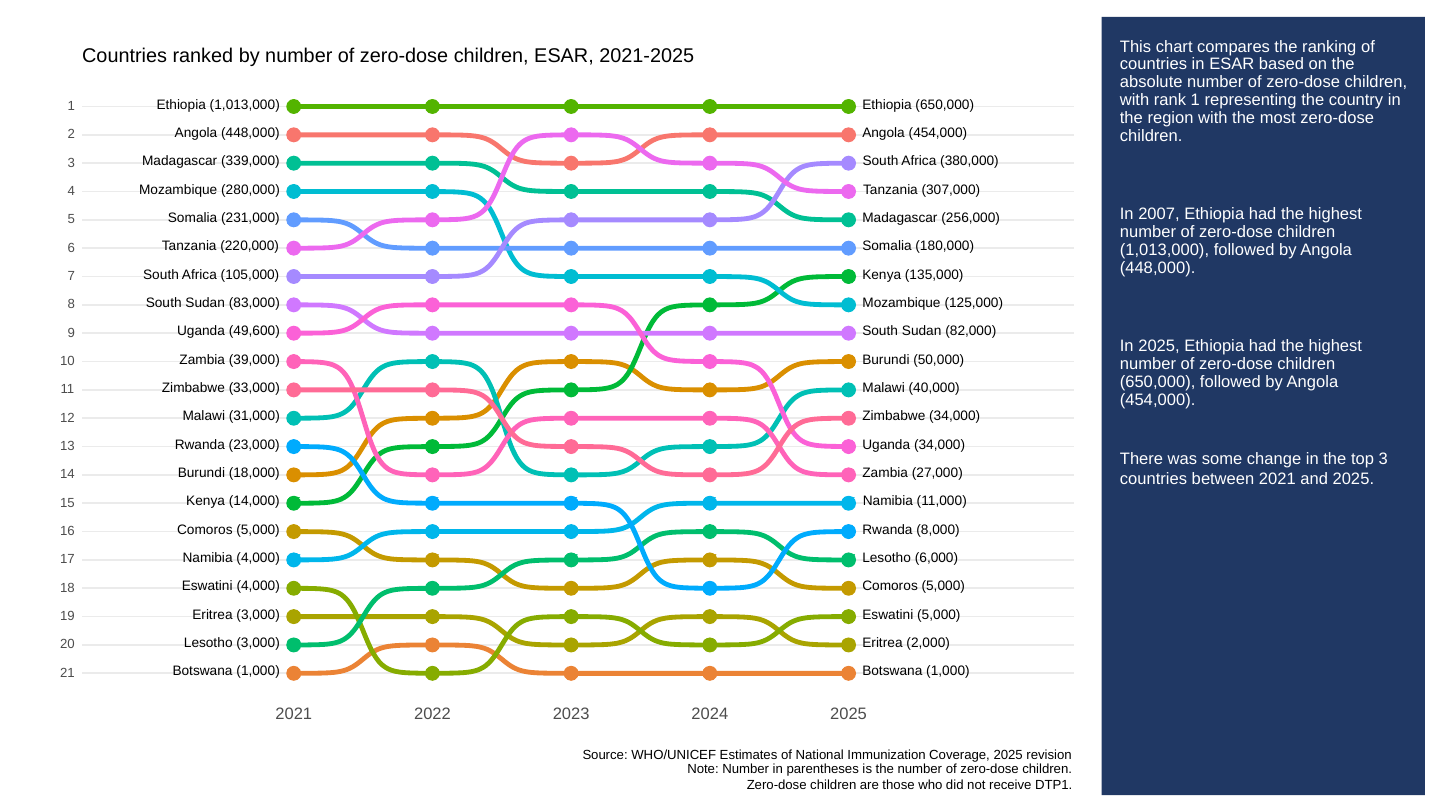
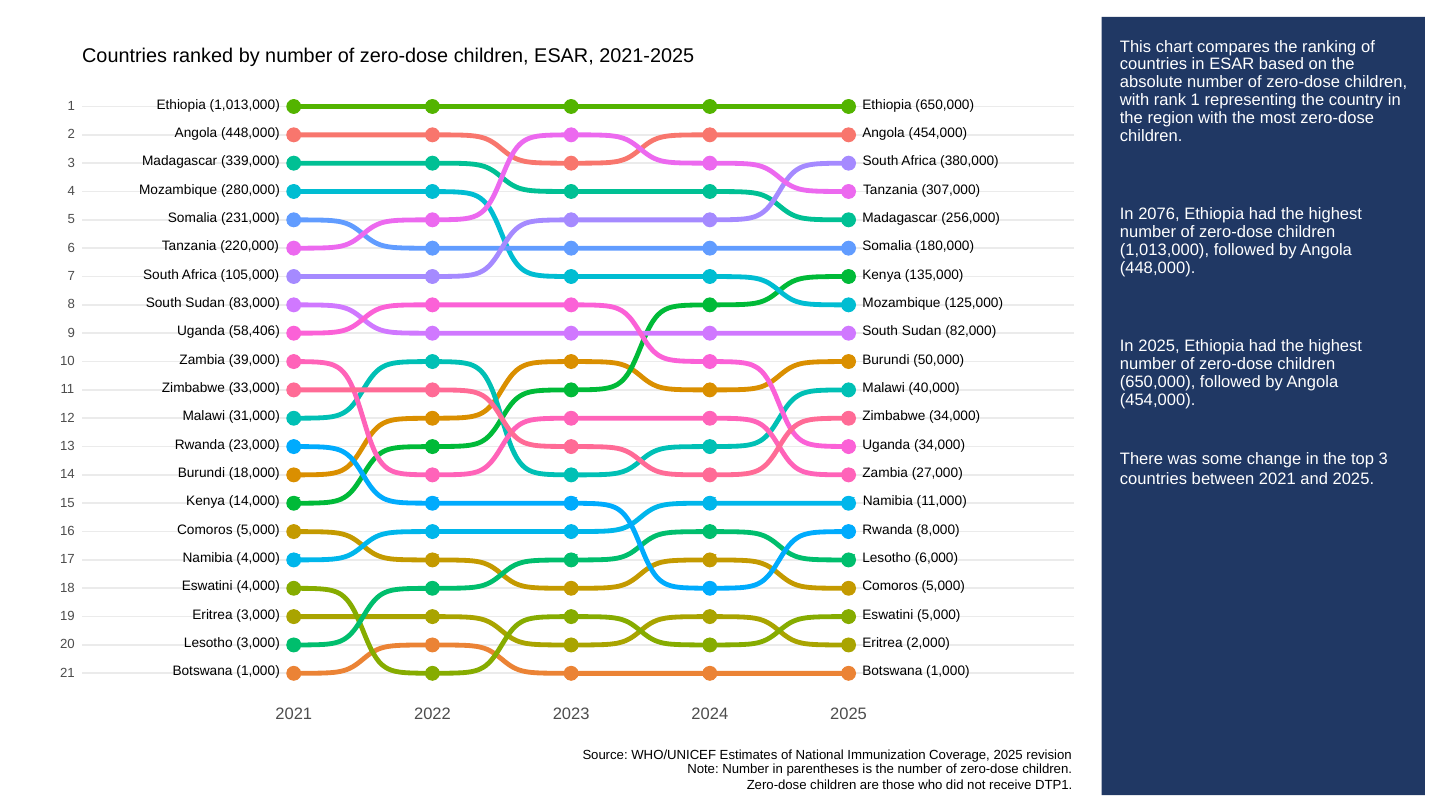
2007: 2007 -> 2076 (1159, 214)
49,600: 49,600 -> 58,406 (254, 331)
